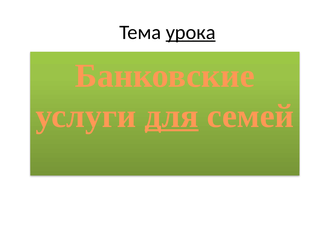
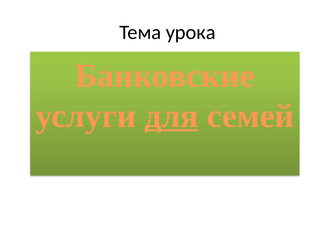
урока underline: present -> none (191, 32)
